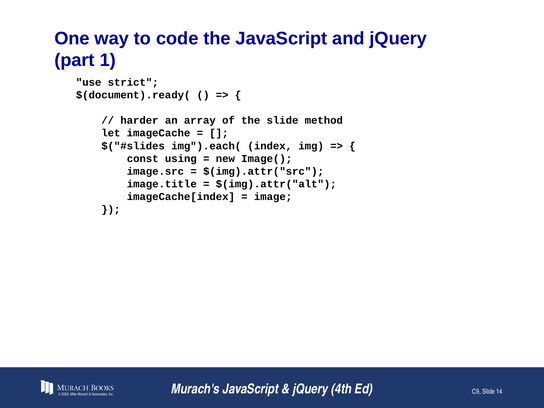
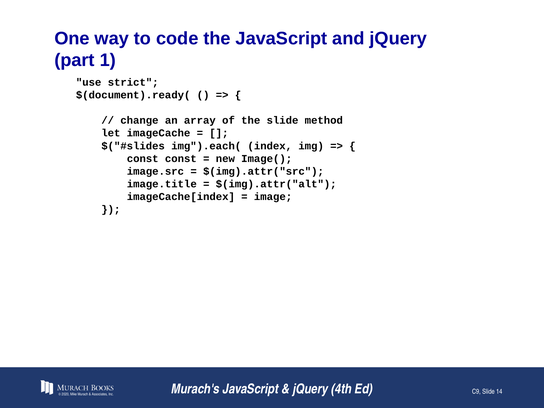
harder: harder -> change (139, 120)
const using: using -> const (181, 159)
